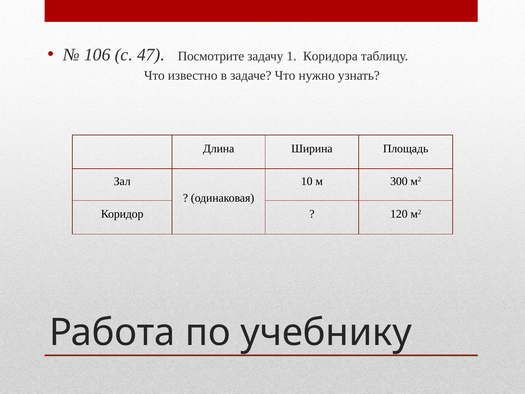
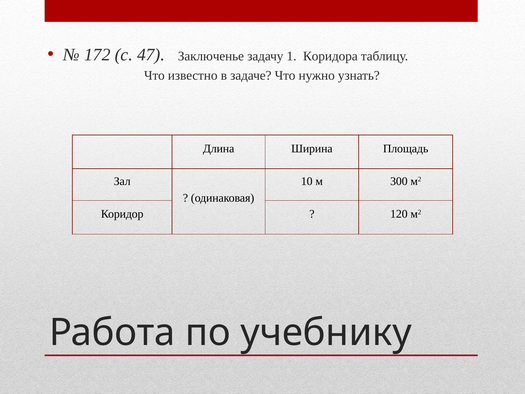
106: 106 -> 172 (97, 55)
Посмотрите: Посмотрите -> Заключенье (211, 56)
